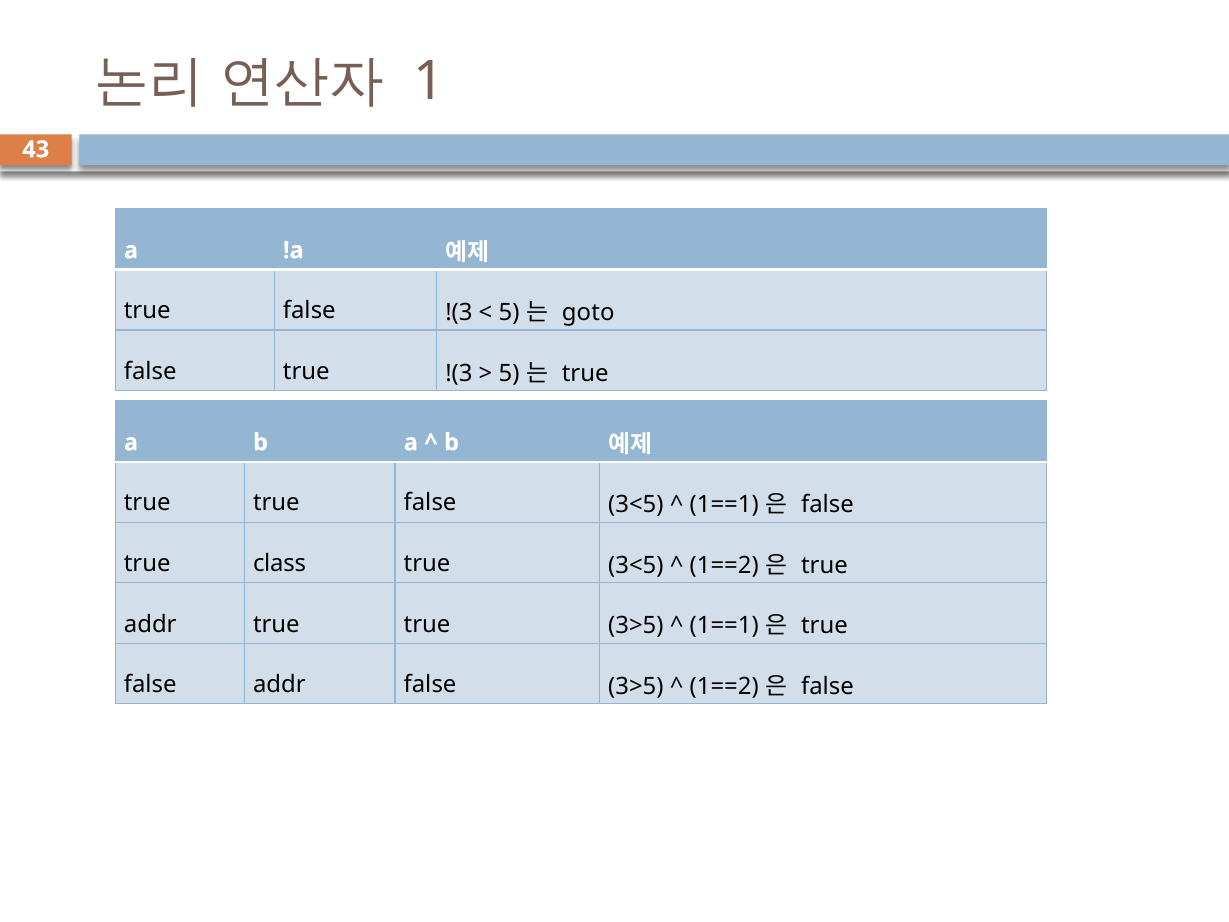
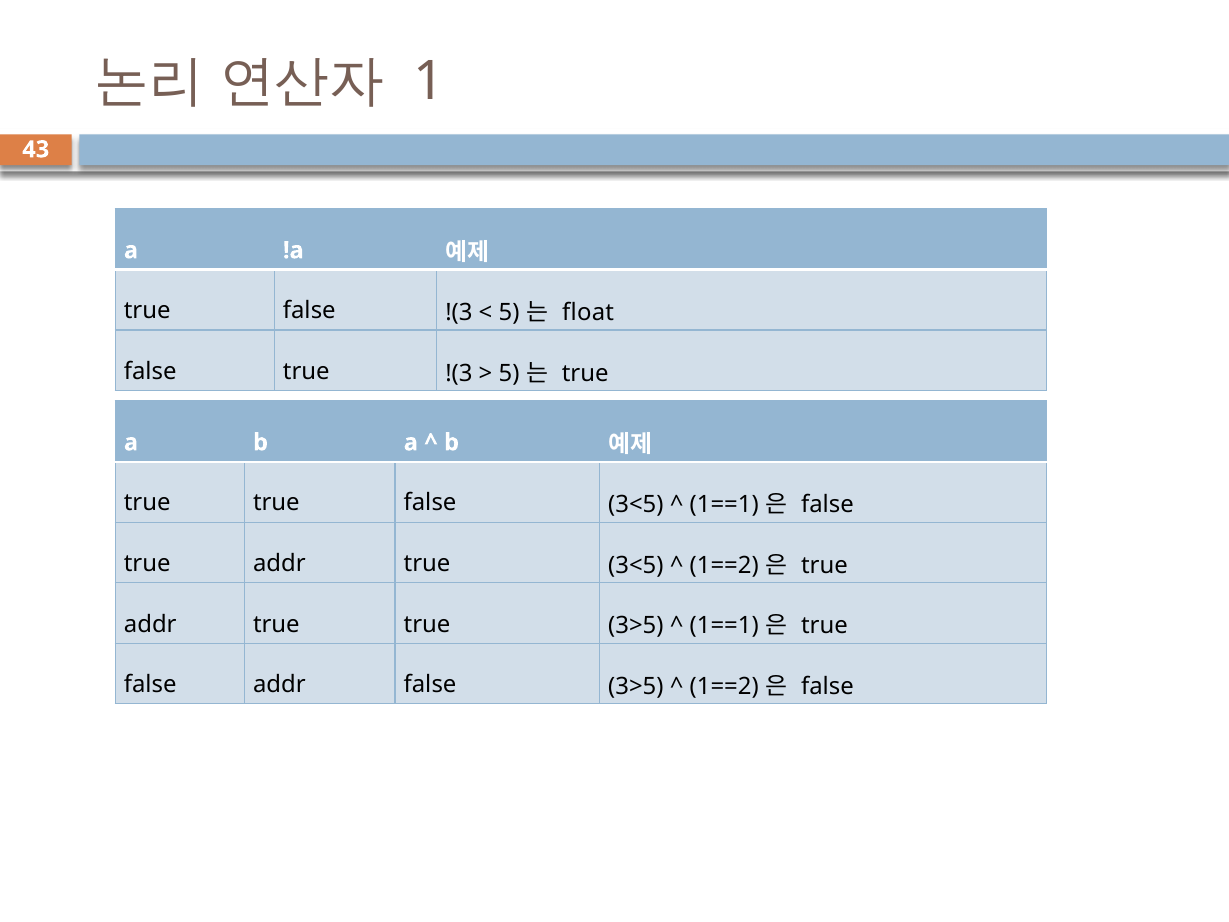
goto: goto -> float (588, 313)
class: class -> addr (279, 563)
